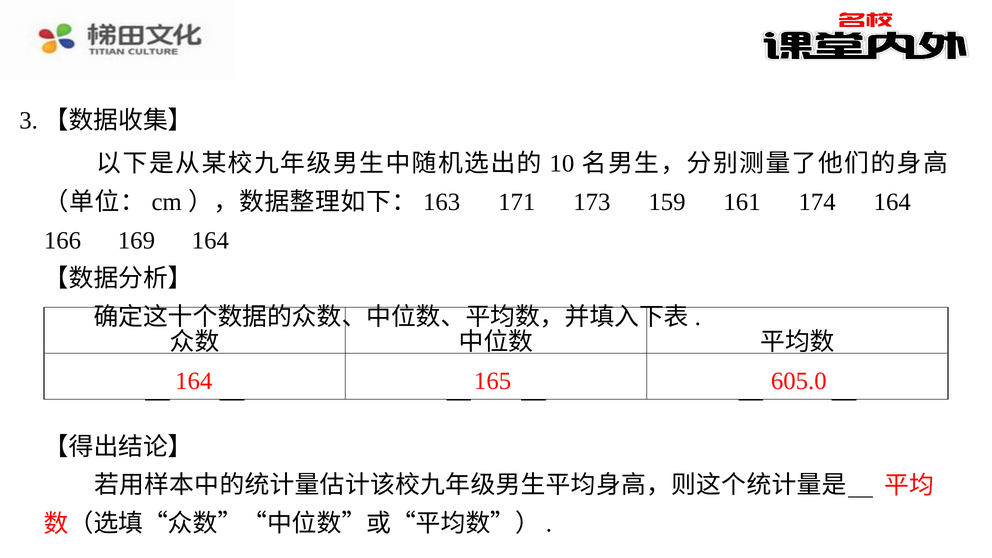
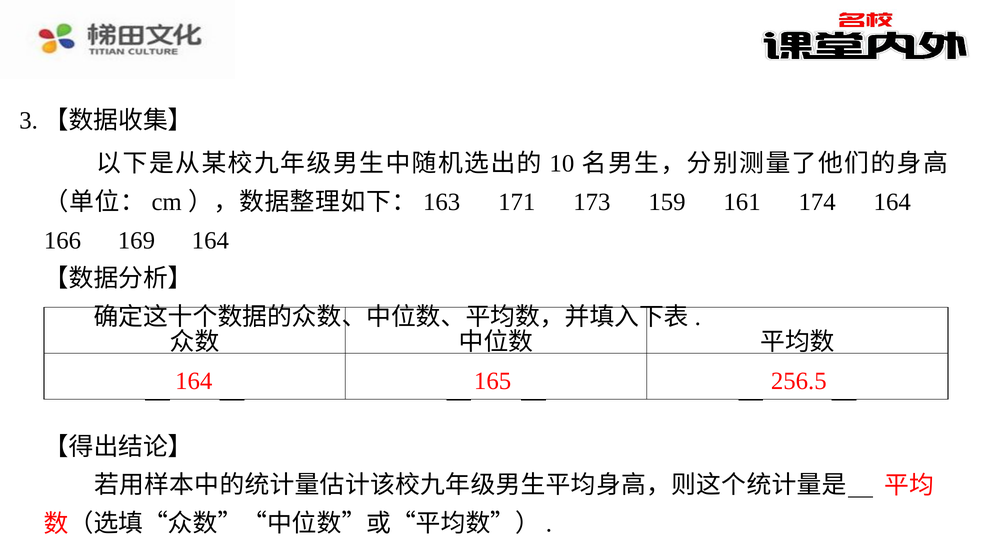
605.0: 605.0 -> 256.5 (799, 381)
